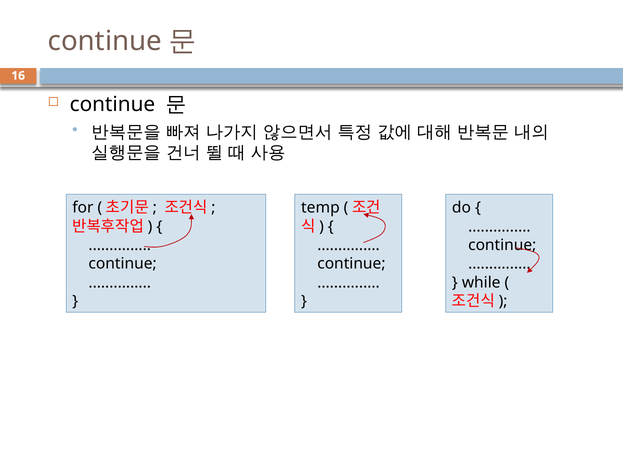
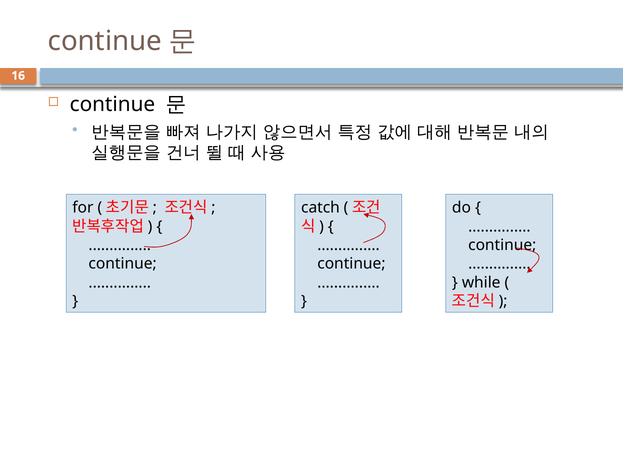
temp: temp -> catch (320, 208)
